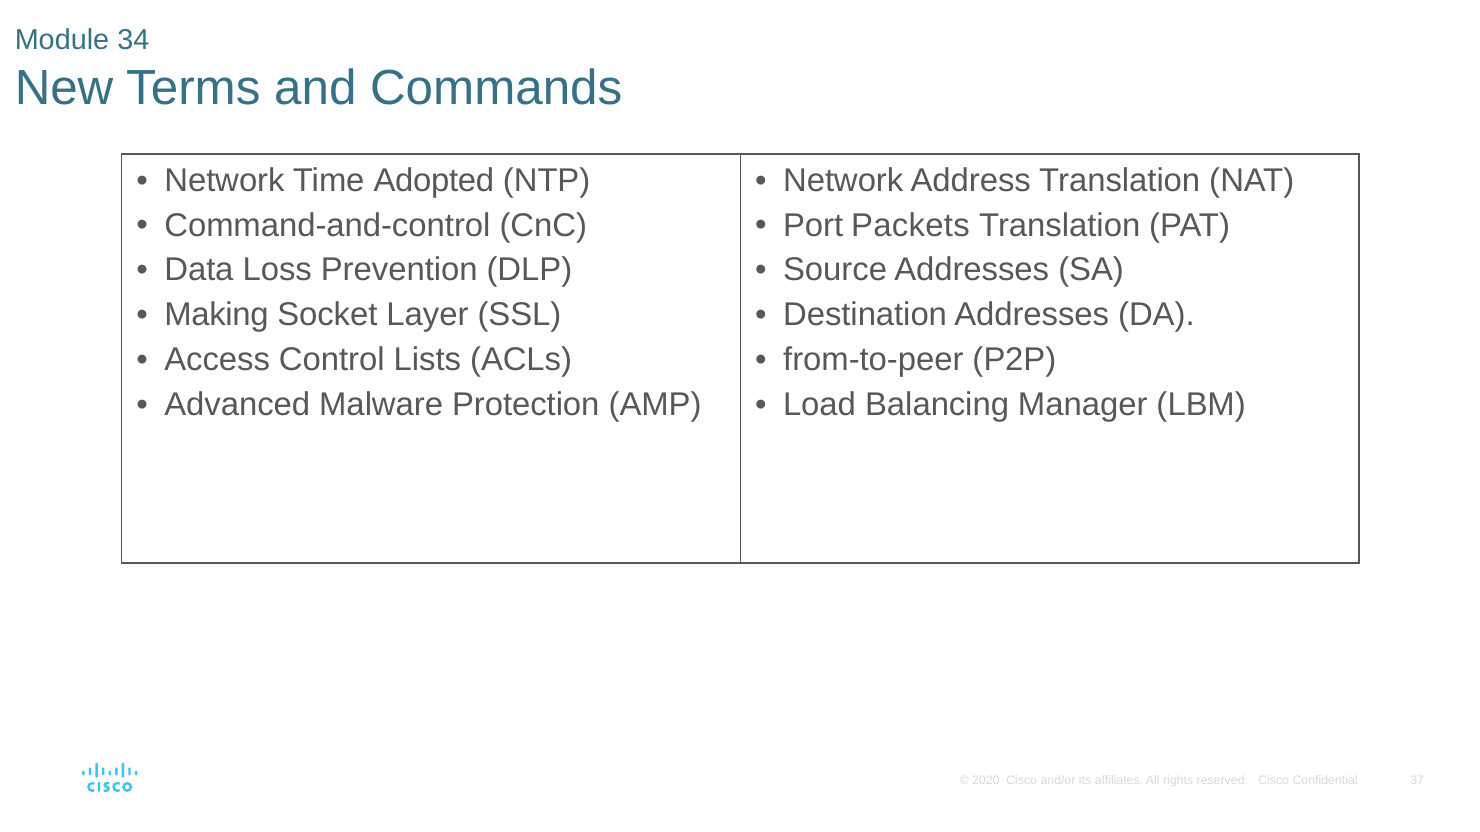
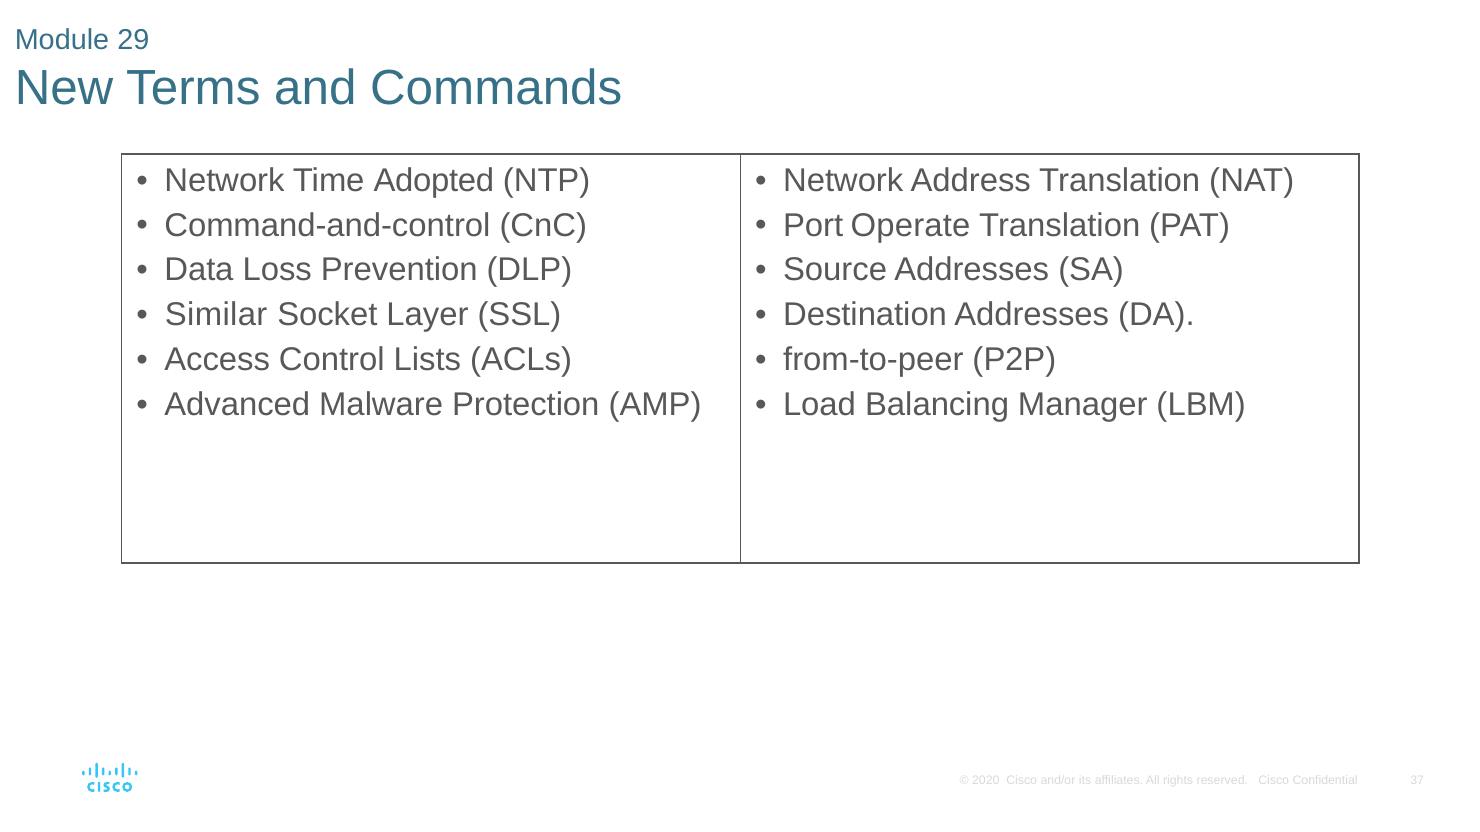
34: 34 -> 29 (133, 40)
Packets: Packets -> Operate (911, 225)
Making: Making -> Similar (216, 315)
